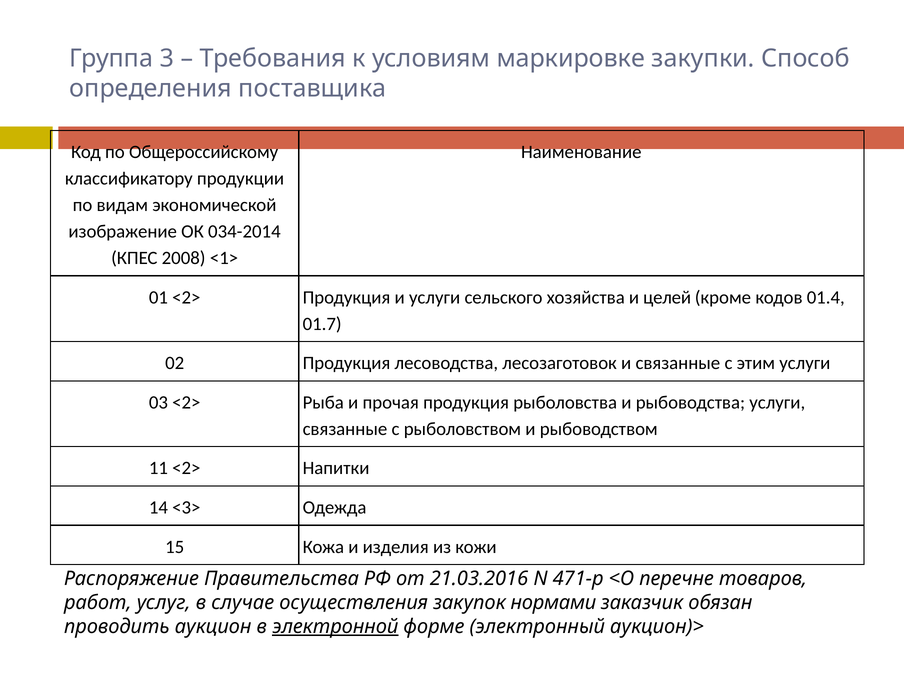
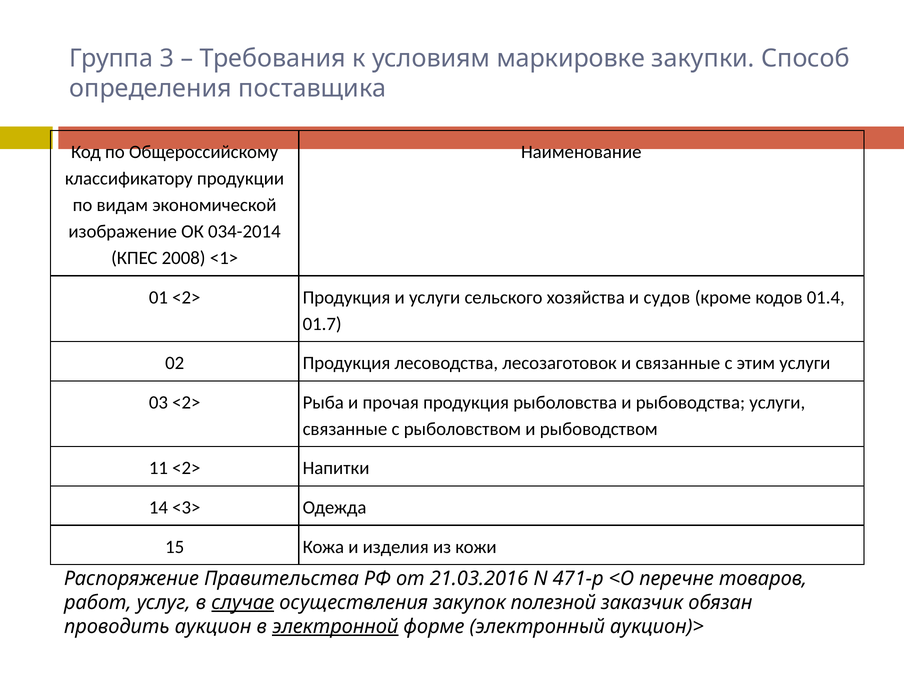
целей: целей -> судов (667, 297)
случае underline: none -> present (243, 603)
нормами: нормами -> полезной (553, 603)
